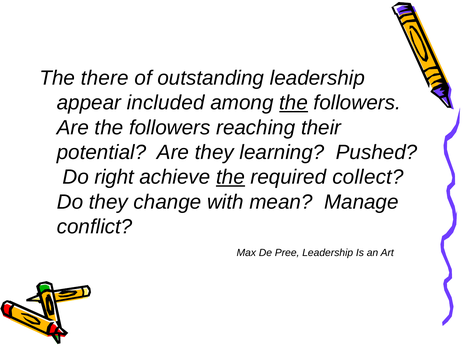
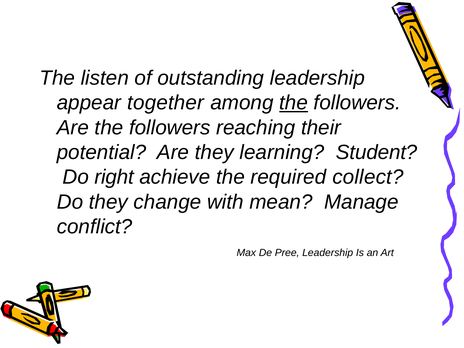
there: there -> listen (105, 78)
included: included -> together (166, 103)
Pushed: Pushed -> Student (377, 152)
the underline: present -> none (230, 177)
